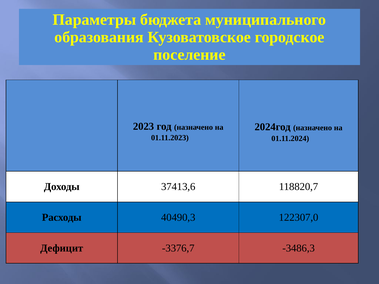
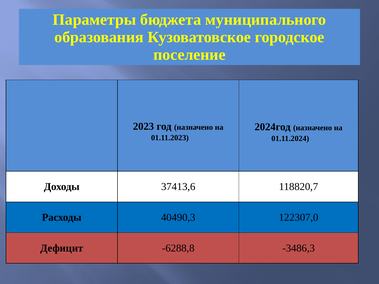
-3376,7: -3376,7 -> -6288,8 (178, 248)
